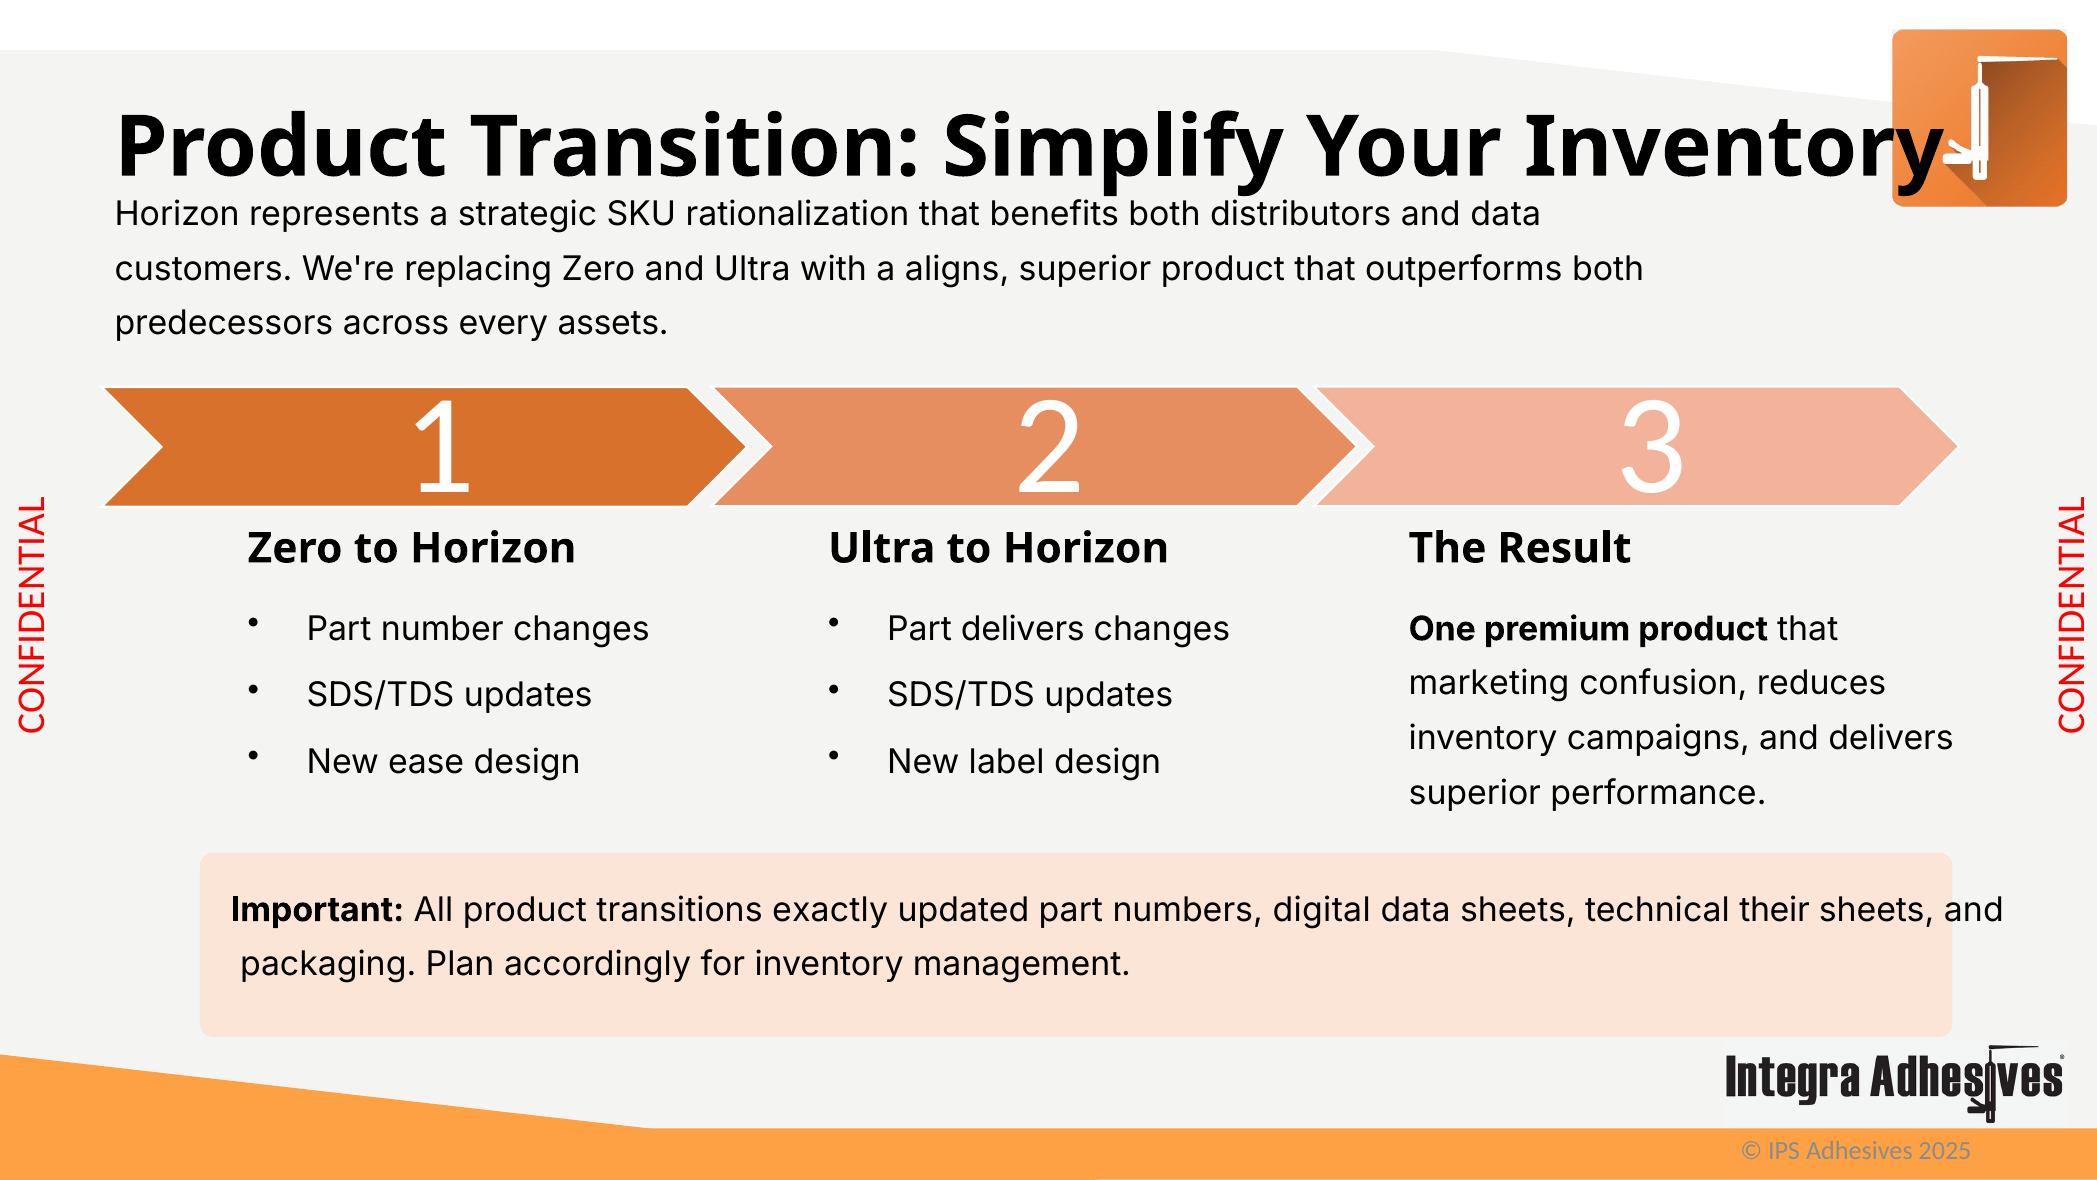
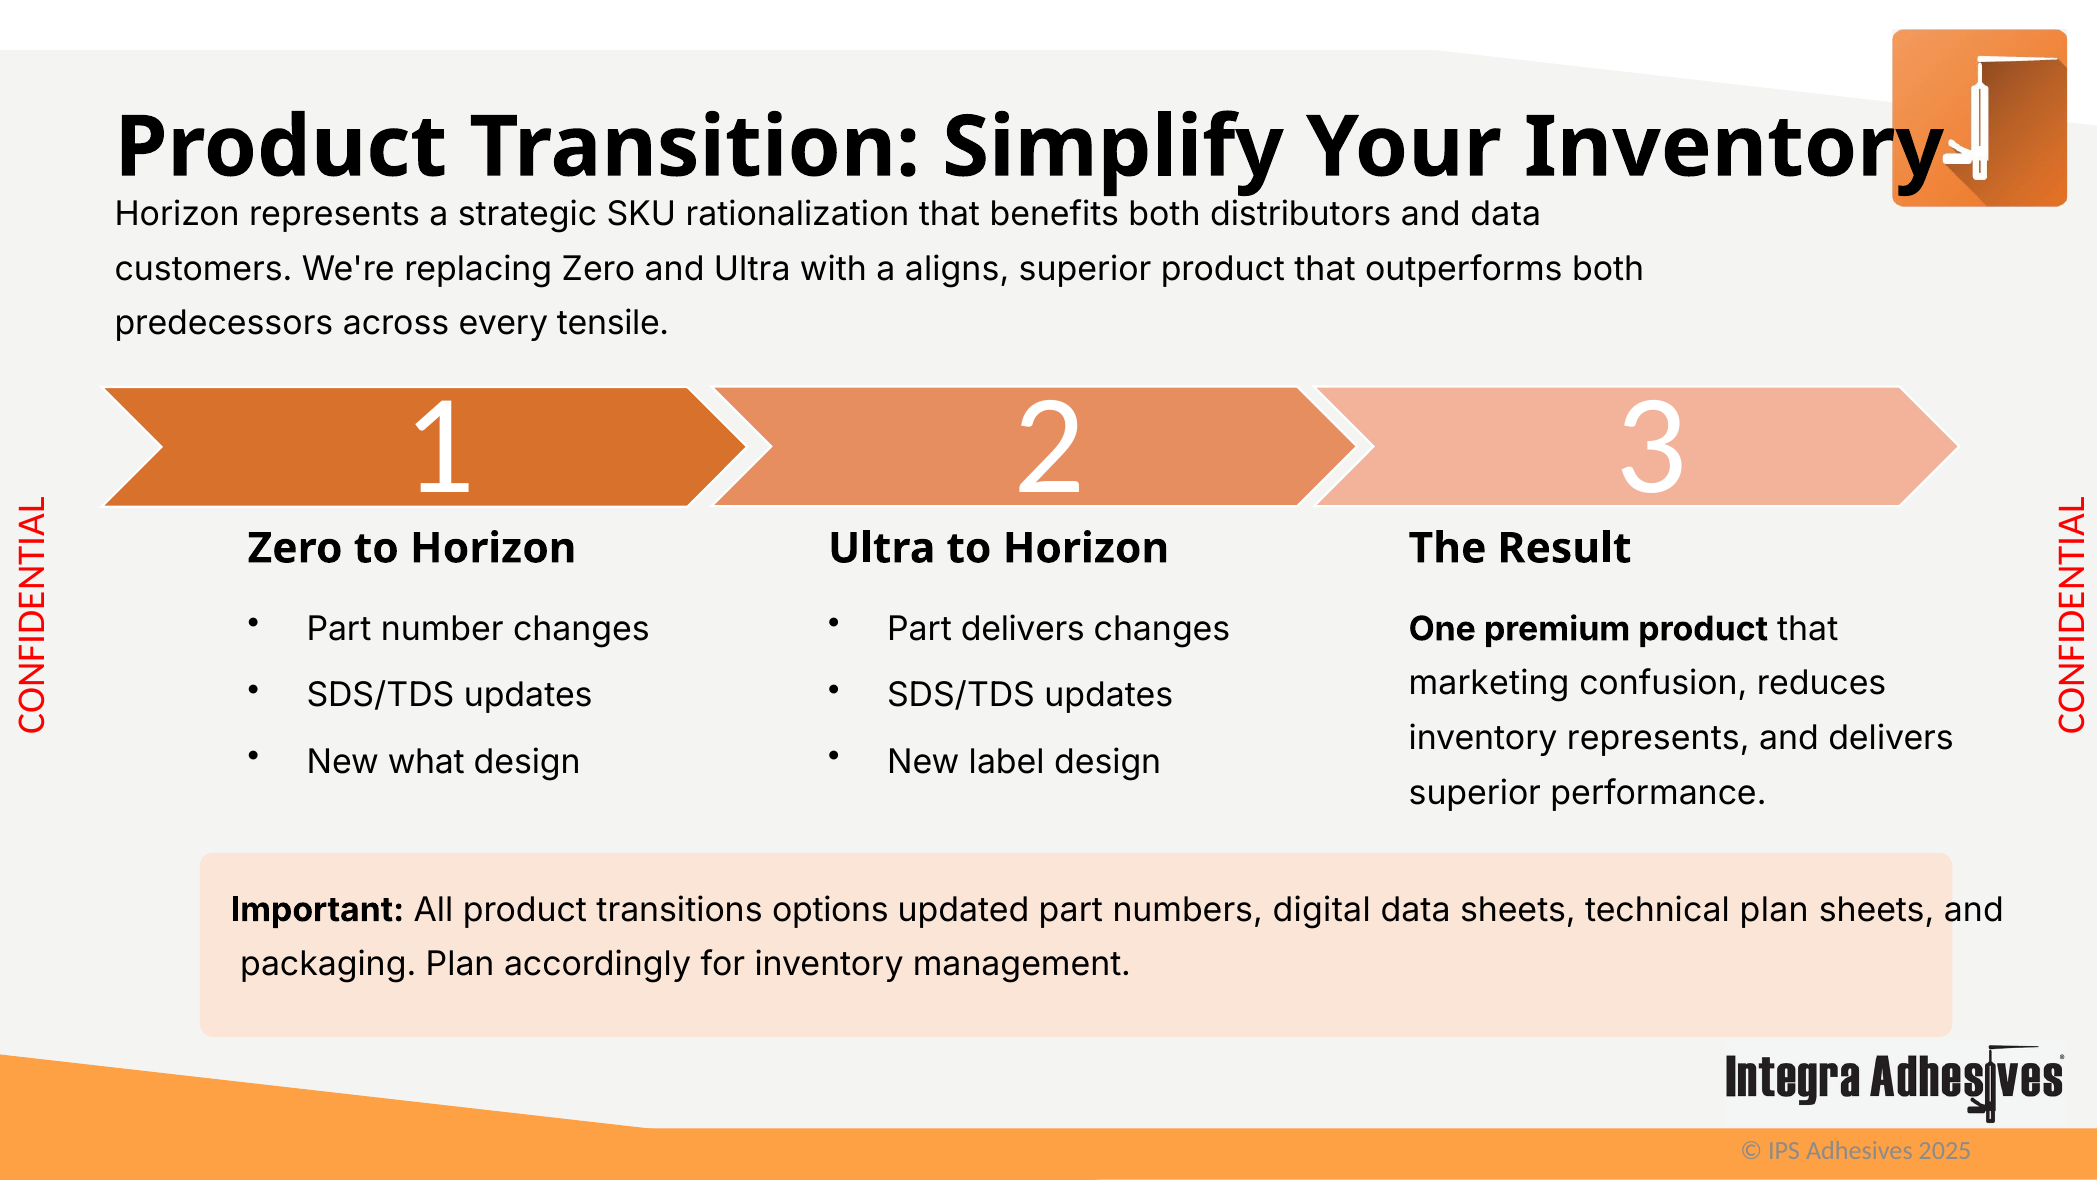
assets: assets -> tensile (613, 324)
inventory campaigns: campaigns -> represents (1658, 738)
ease: ease -> what (426, 762)
exactly: exactly -> options (830, 910)
technical their: their -> plan (1774, 910)
